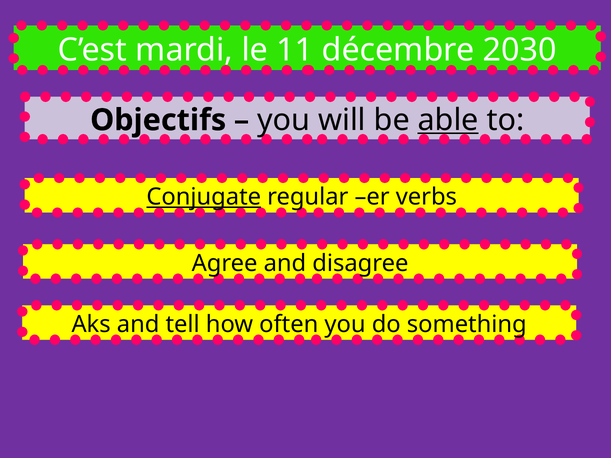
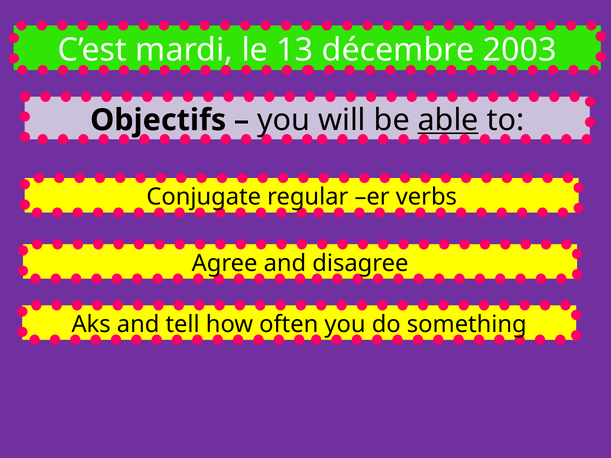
11: 11 -> 13 (295, 50)
2030: 2030 -> 2003 (520, 50)
Conjugate underline: present -> none (204, 197)
